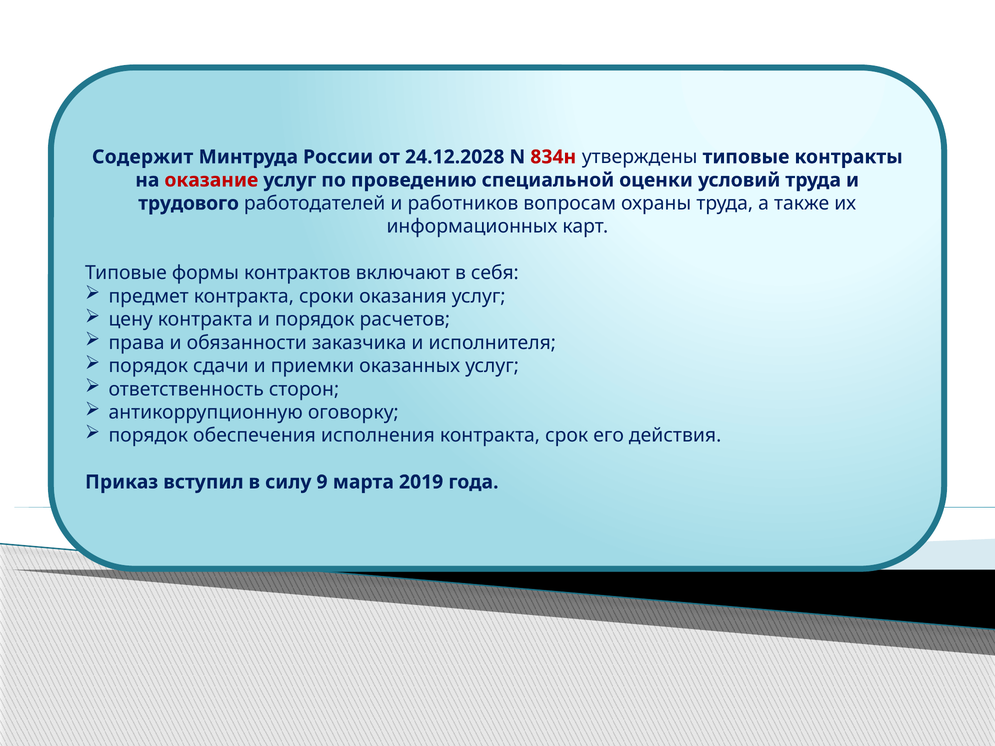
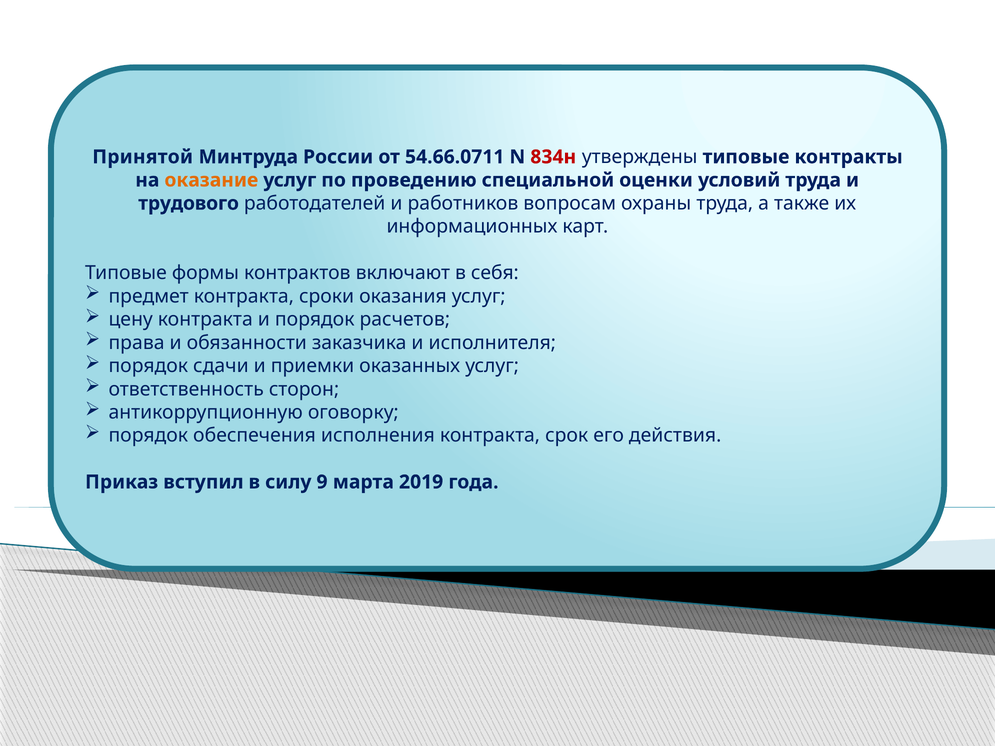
Содержит: Содержит -> Принятой (143, 157)
24.12.2028: 24.12.2028 -> 54.66.0711 (455, 157)
оказание colour: red -> orange (211, 180)
